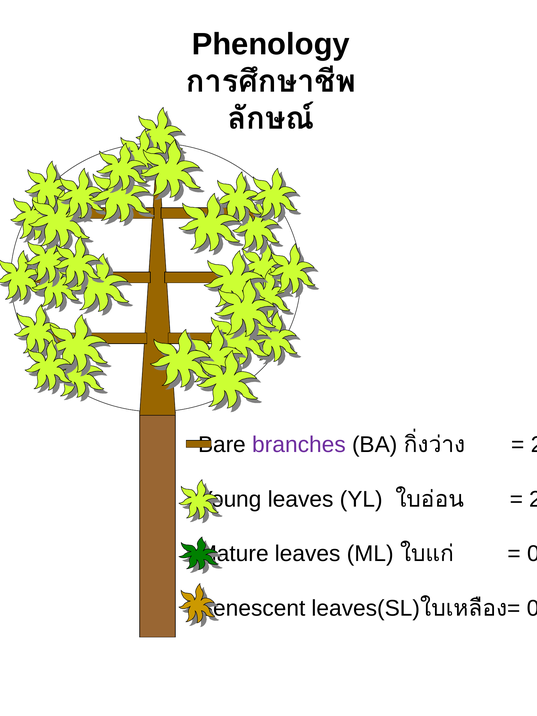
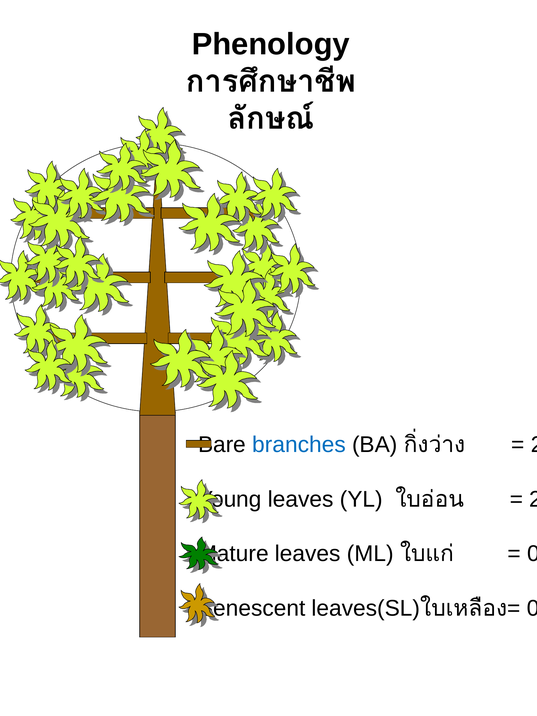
branches colour: purple -> blue (299, 445)
